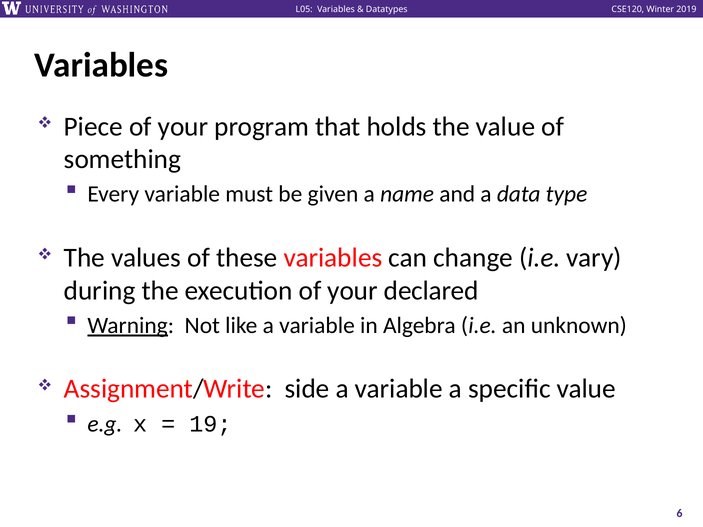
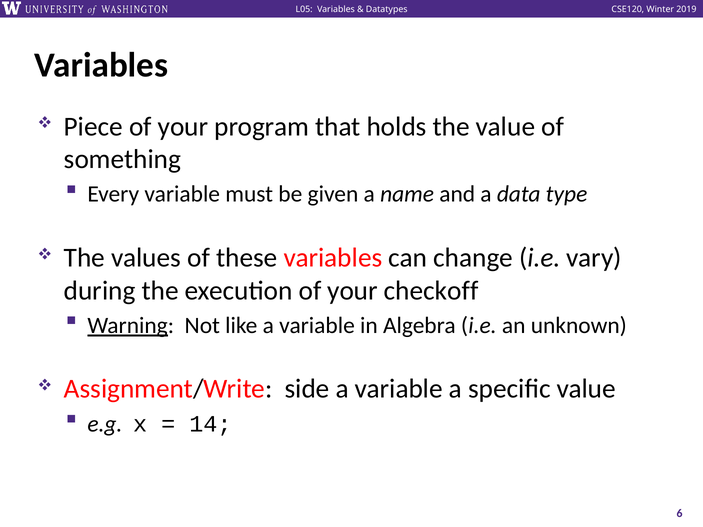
declared: declared -> checkoff (431, 291)
19: 19 -> 14 (210, 424)
